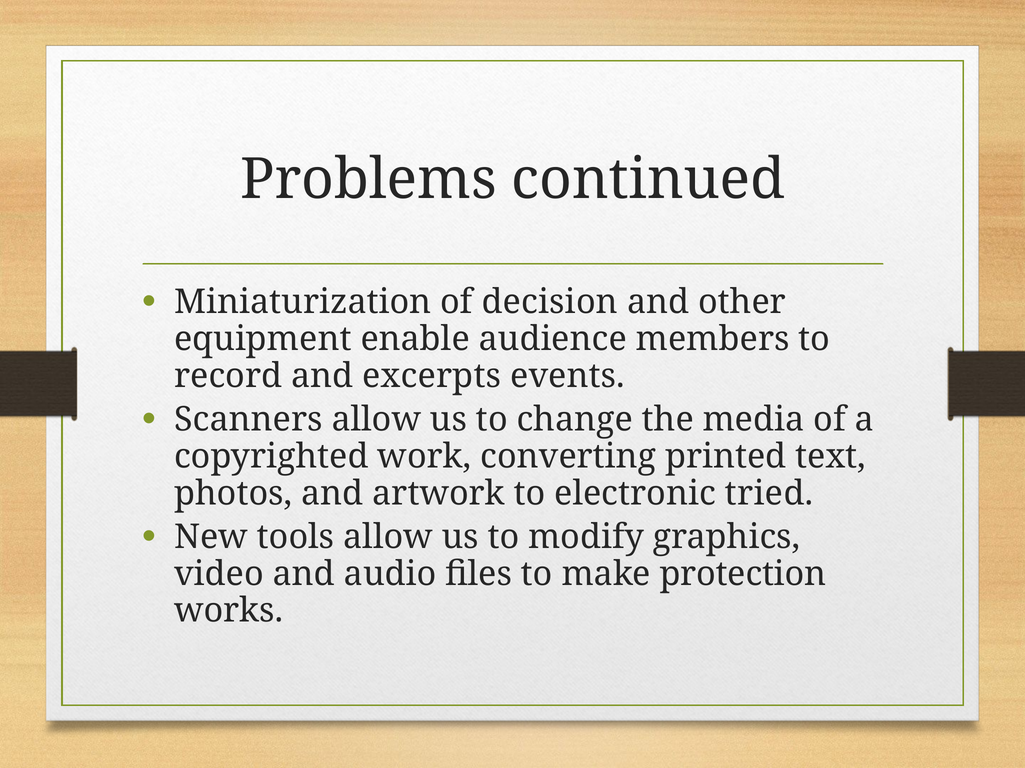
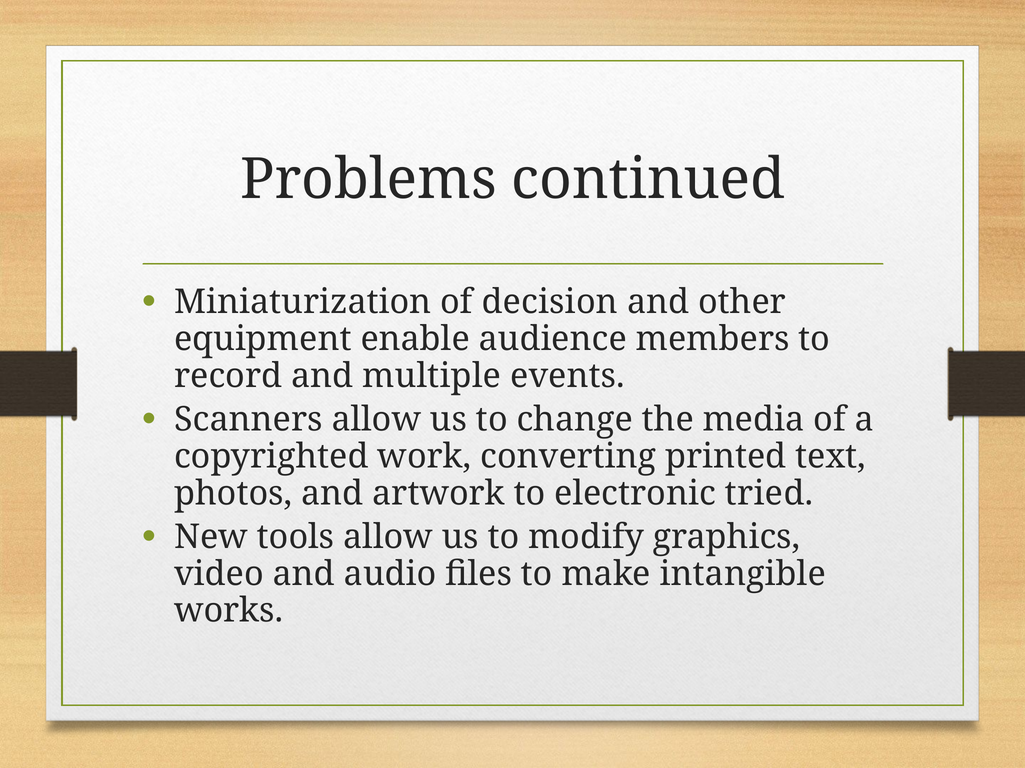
excerpts: excerpts -> multiple (432, 376)
protection: protection -> intangible (743, 574)
